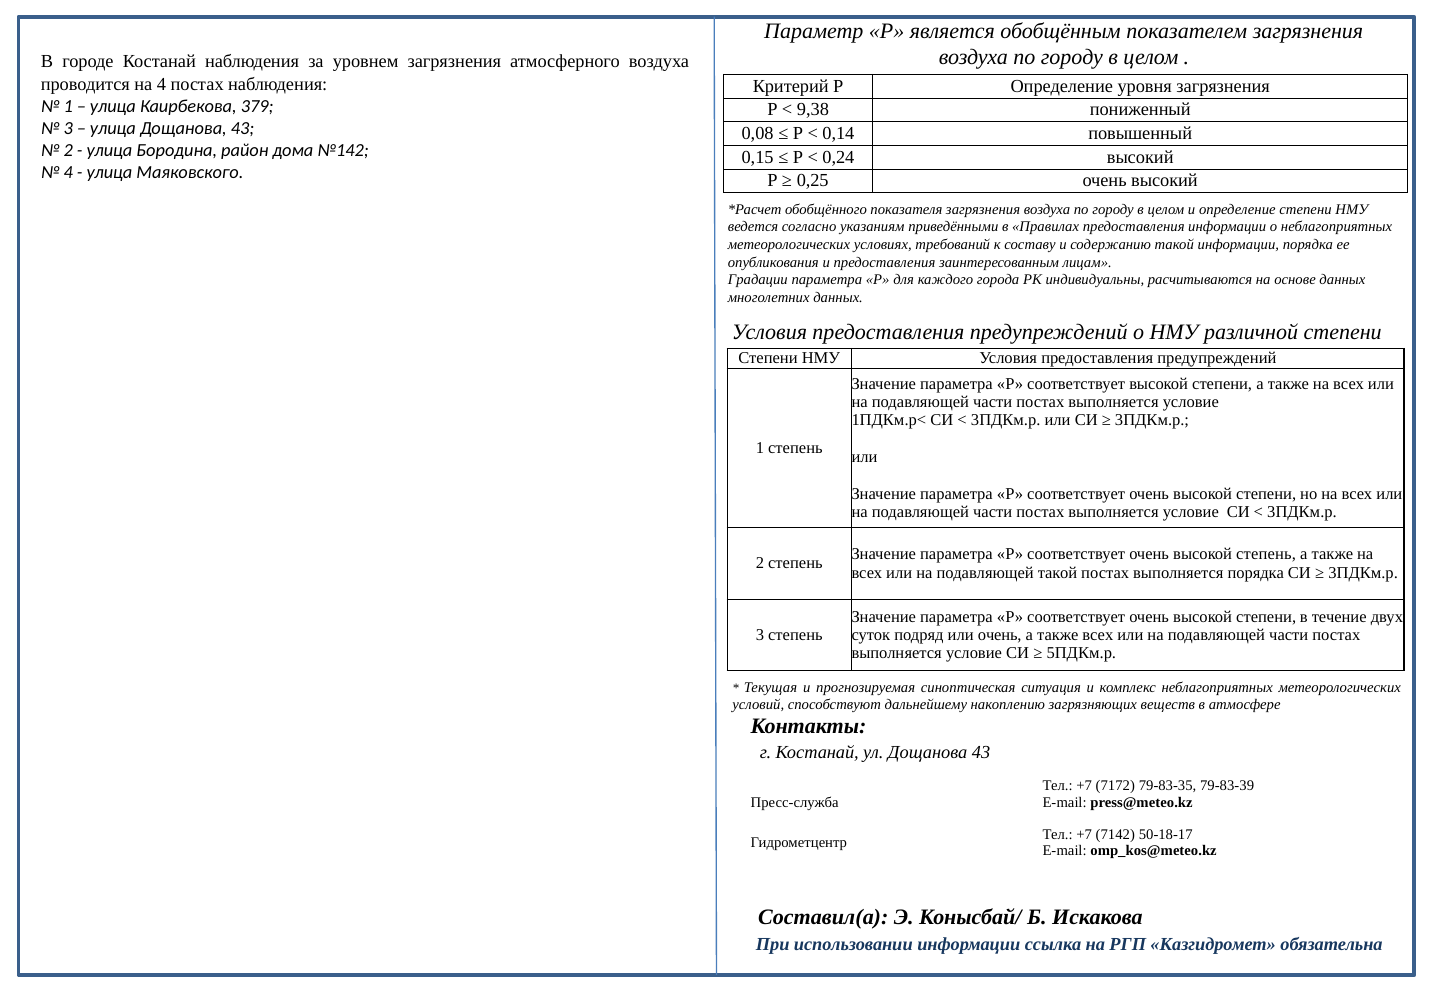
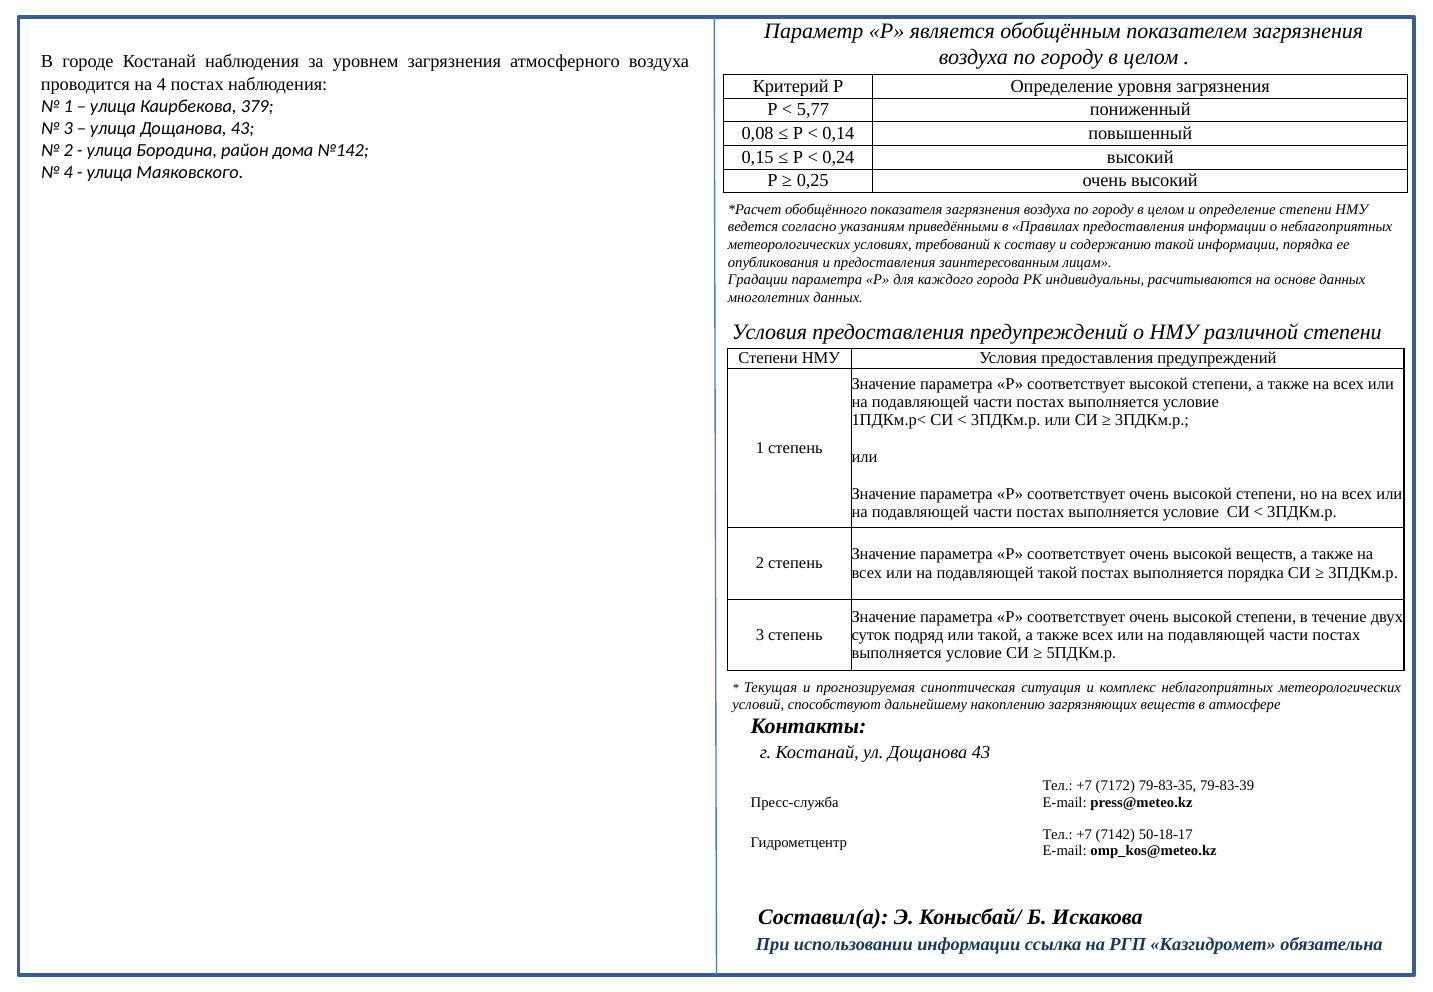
9,38: 9,38 -> 5,77 (813, 110)
высокой степень: степень -> веществ (1266, 554)
или очень: очень -> такой (1000, 635)
